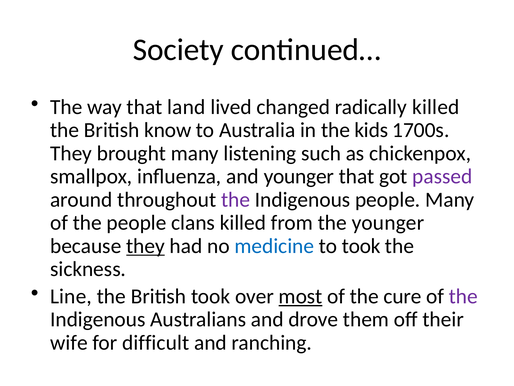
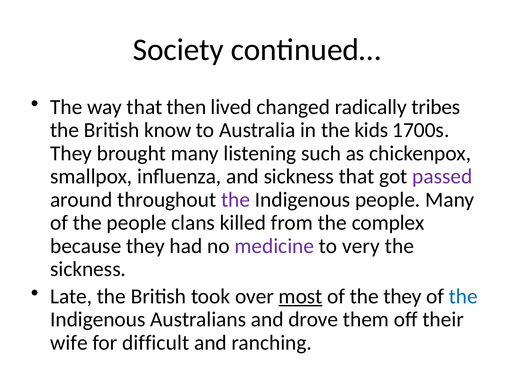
land: land -> then (186, 107)
radically killed: killed -> tribes (436, 107)
and younger: younger -> sickness (299, 176)
the younger: younger -> complex (388, 223)
they underline: present -> none (145, 246)
medicine colour: blue -> purple (274, 246)
to took: took -> very (361, 246)
Line: Line -> Late (71, 296)
the cure: cure -> they (403, 296)
the colour: purple -> blue (463, 296)
